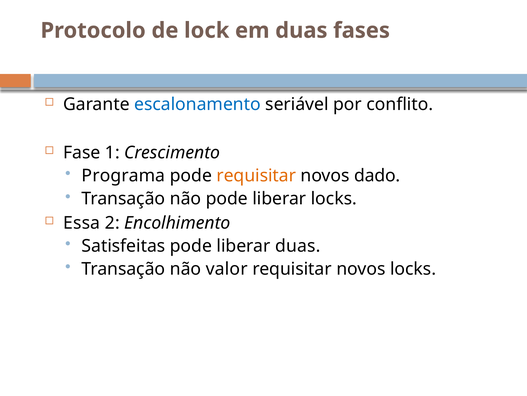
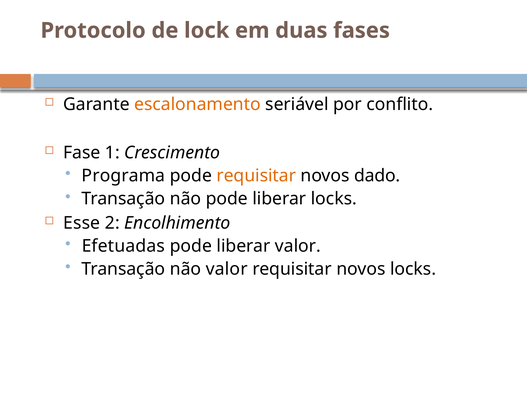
escalonamento colour: blue -> orange (197, 104)
Essa: Essa -> Esse (82, 222)
Satisfeitas: Satisfeitas -> Efetuadas (123, 245)
liberar duas: duas -> valor (298, 245)
